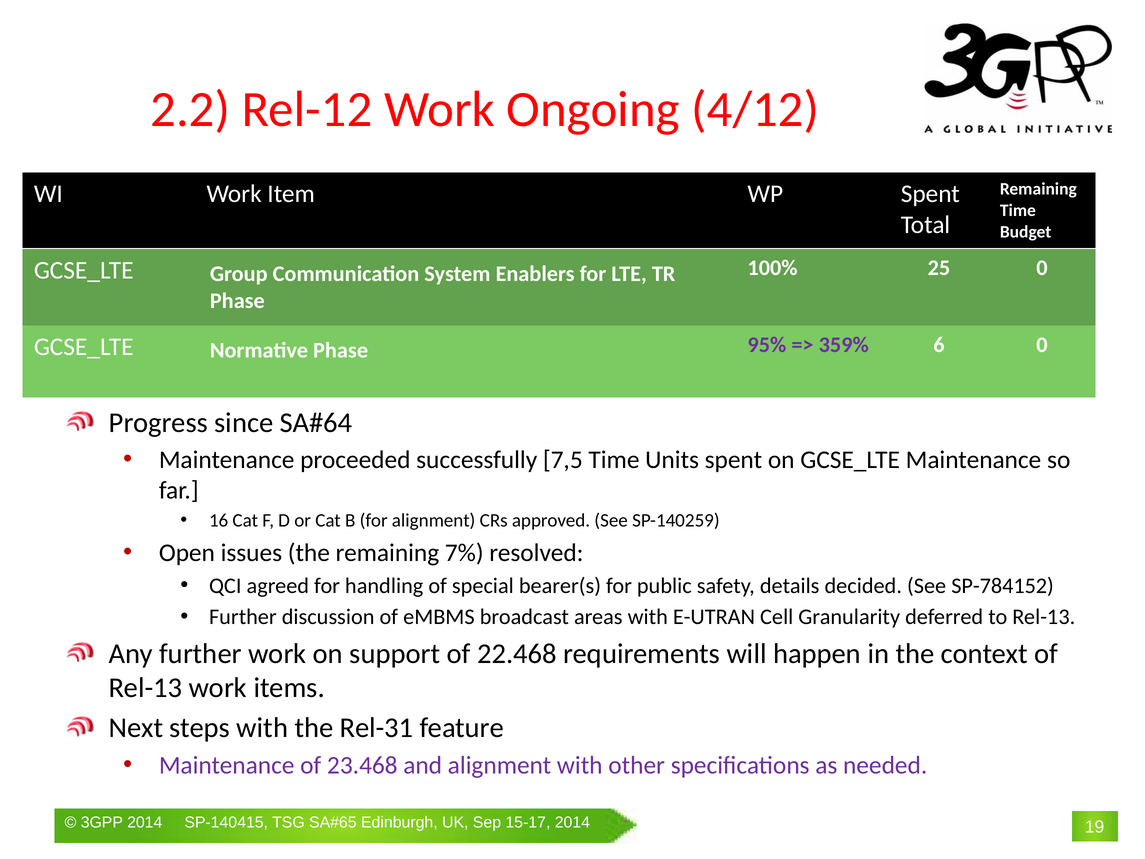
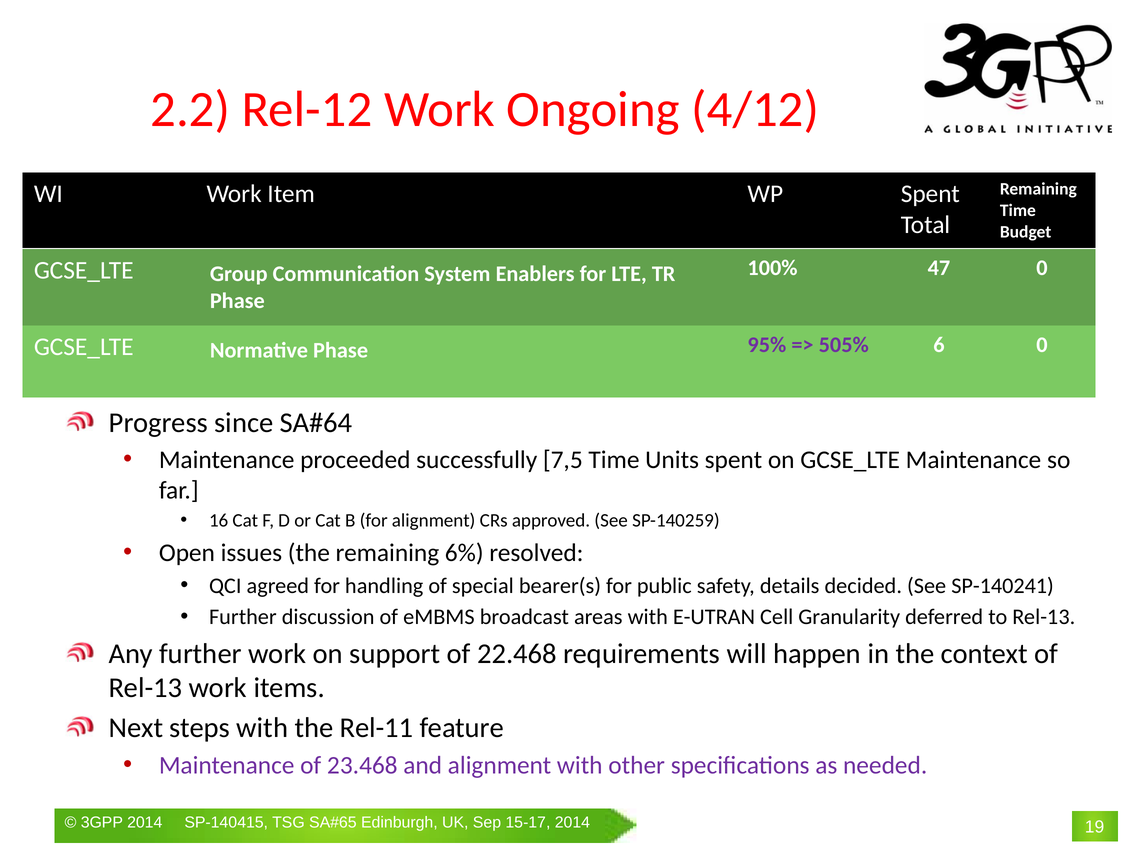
25: 25 -> 47 (939, 268)
359%: 359% -> 505% (844, 345)
7%: 7% -> 6% (464, 553)
SP-784152: SP-784152 -> SP-140241 (1003, 585)
Rel-31: Rel-31 -> Rel-11 (377, 728)
